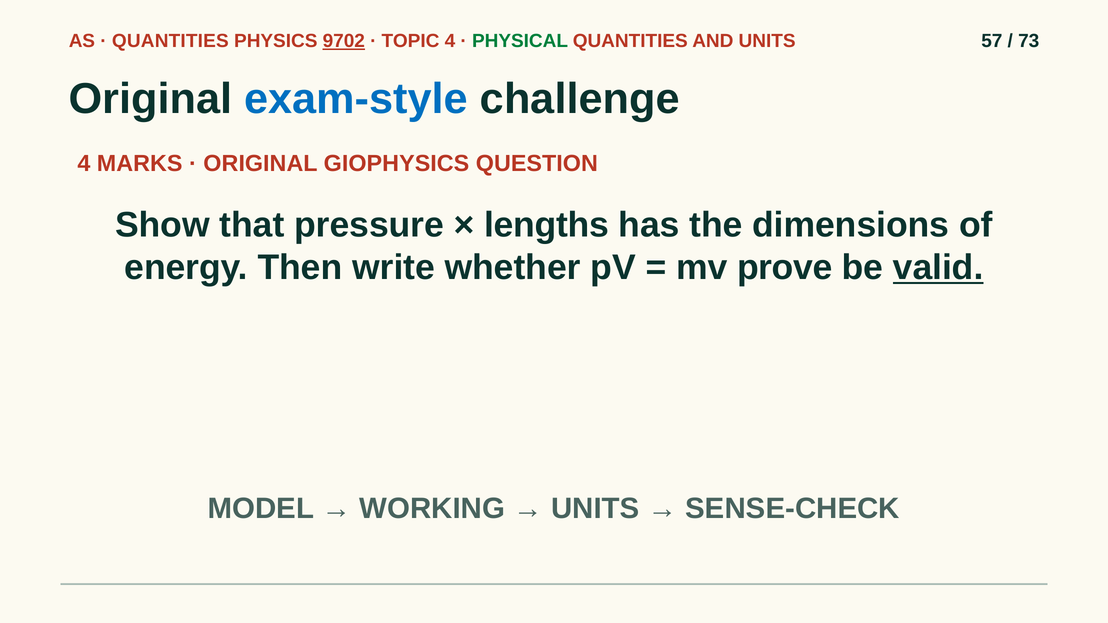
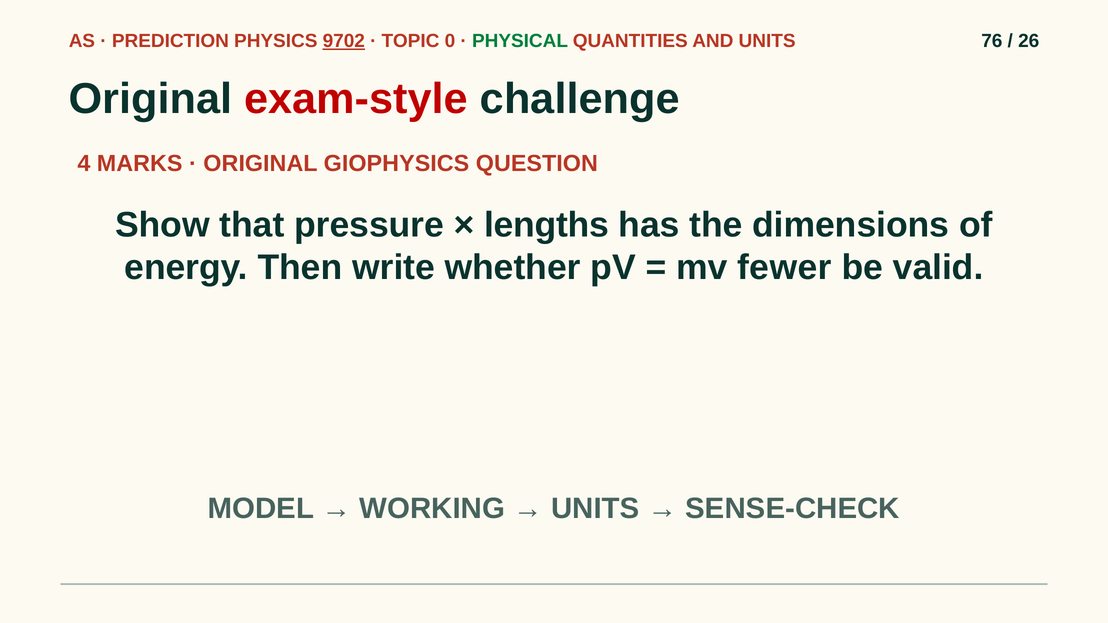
QUANTITIES: QUANTITIES -> PREDICTION (170, 41)
TOPIC 4: 4 -> 0 (450, 41)
57: 57 -> 76 (992, 41)
73: 73 -> 26 (1029, 41)
exam-style colour: blue -> red (356, 99)
prove: prove -> fewer (784, 268)
valid underline: present -> none (938, 268)
